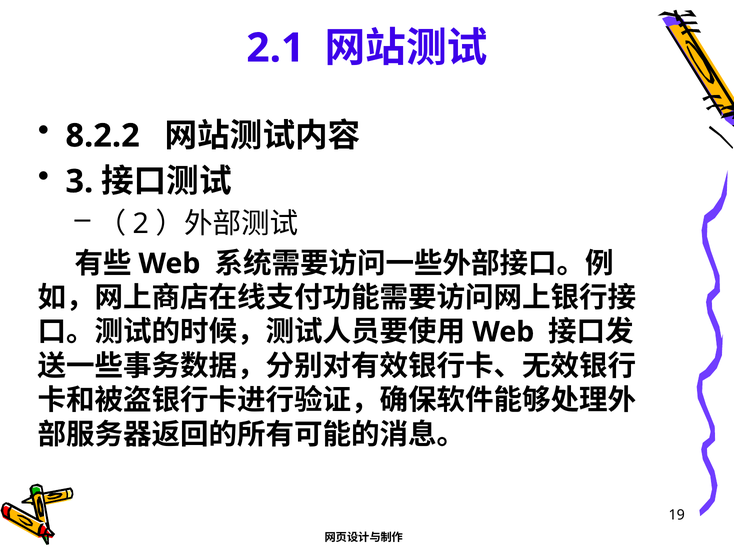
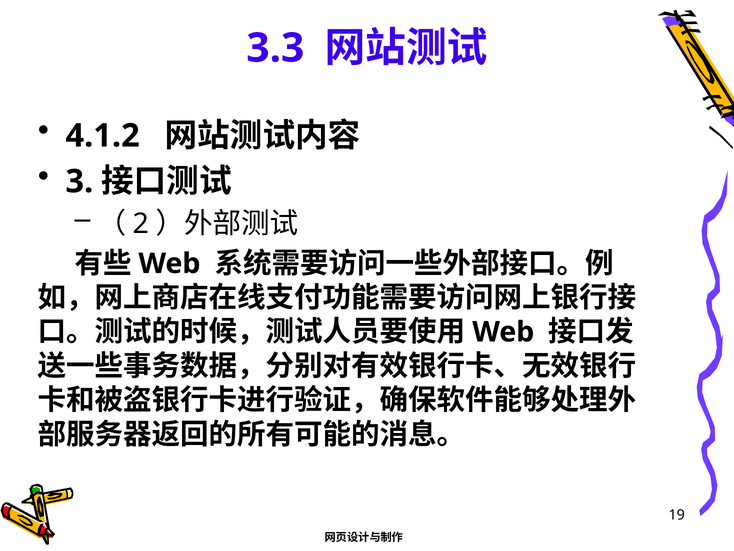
2.1: 2.1 -> 3.3 (275, 48)
8.2.2: 8.2.2 -> 4.1.2 (103, 136)
